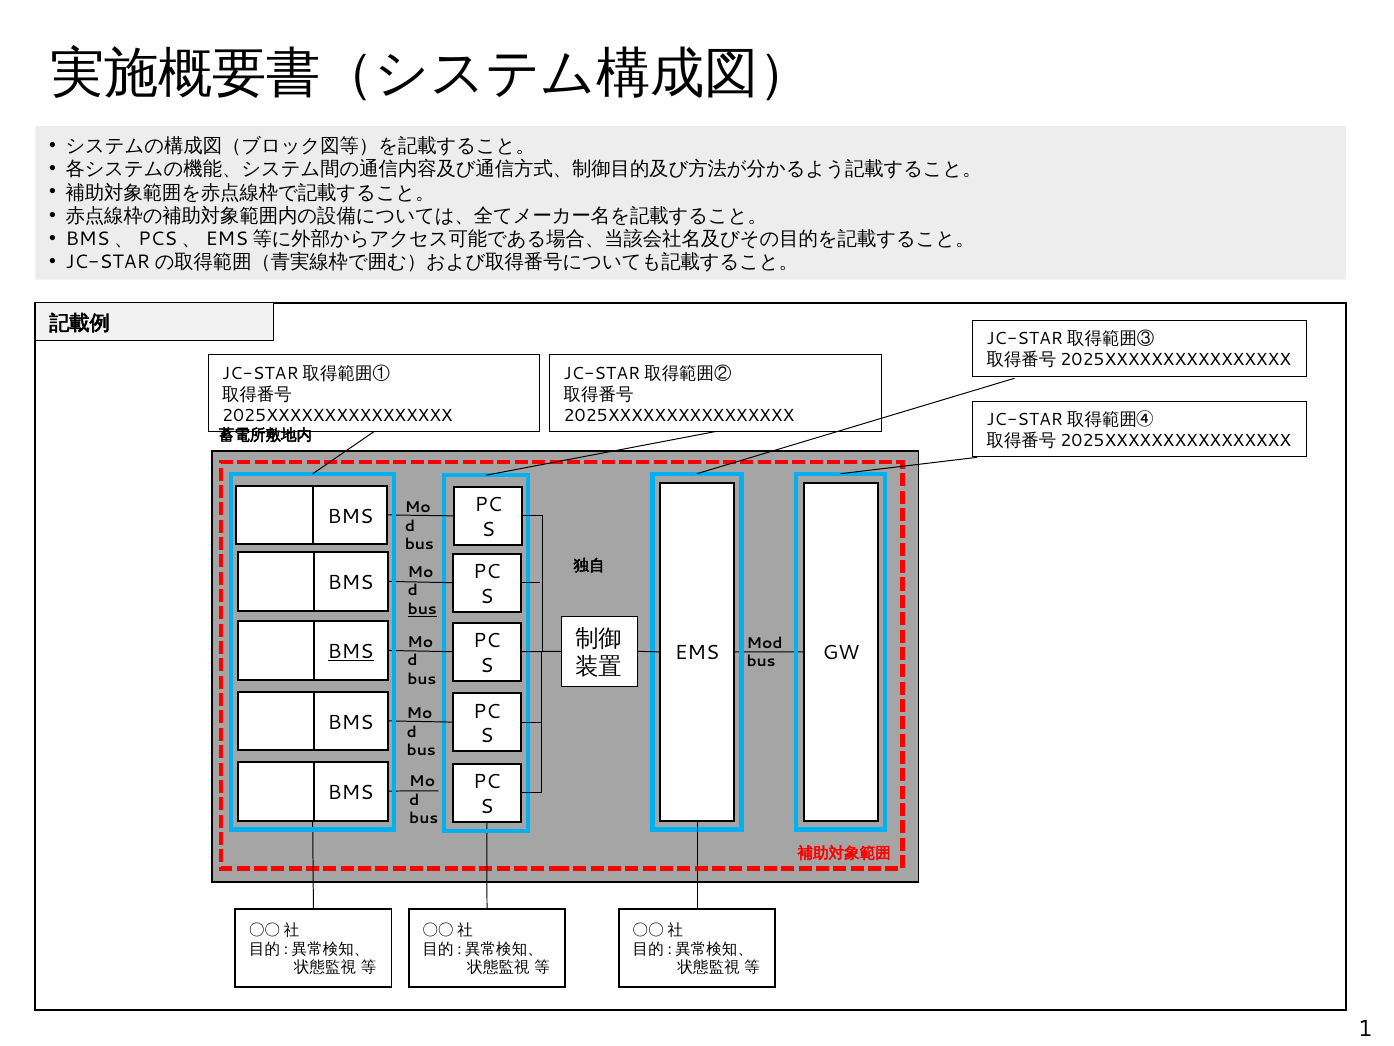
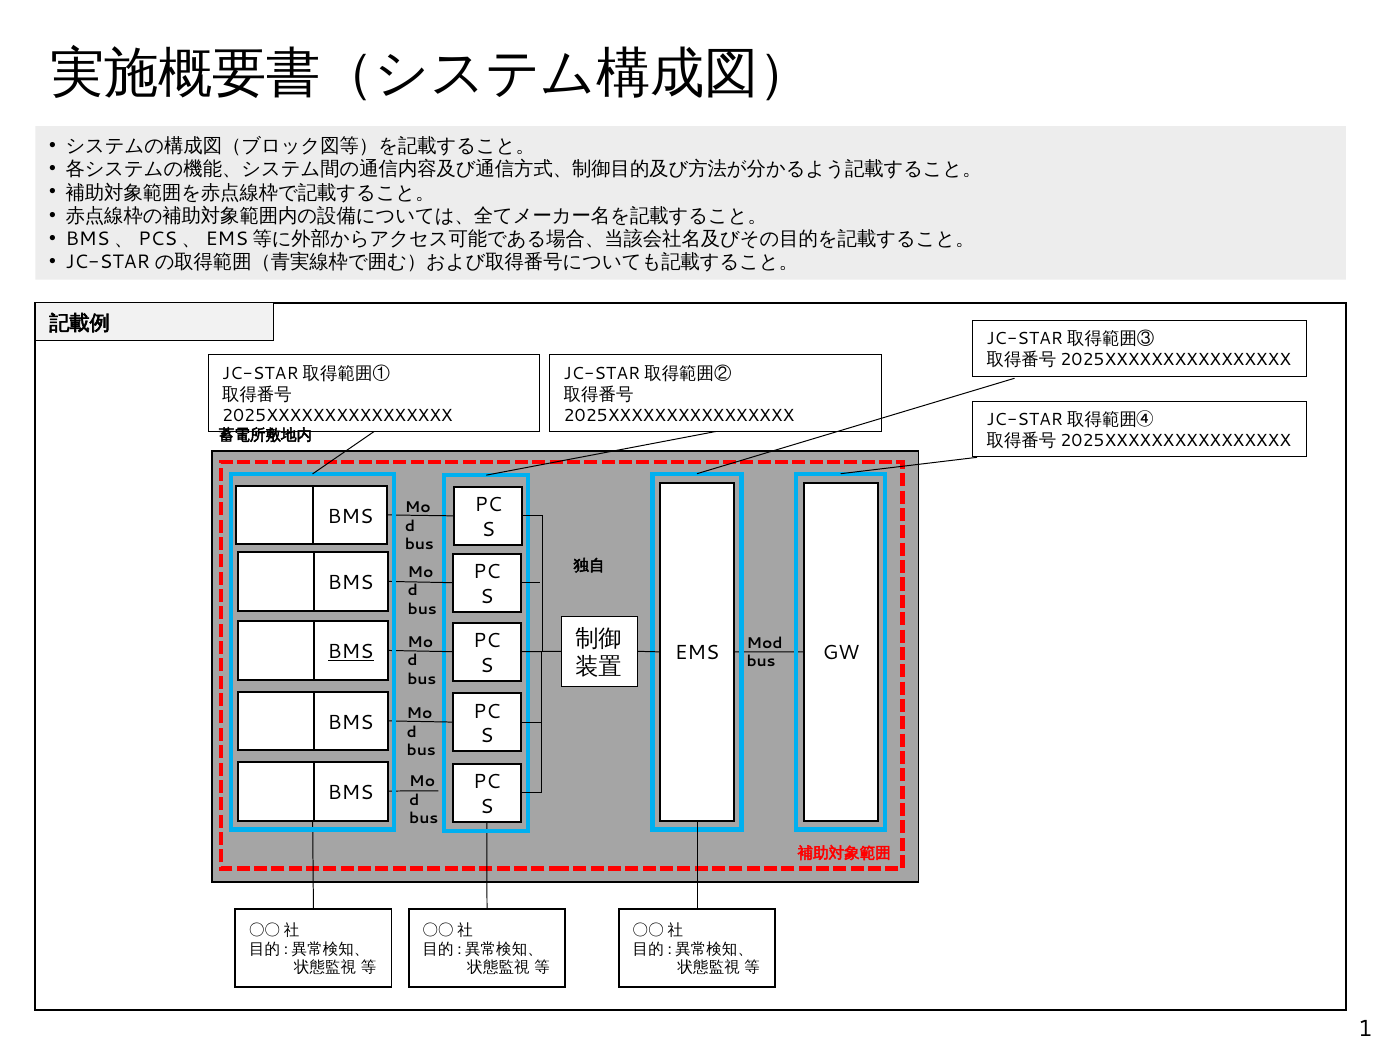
bus underline: present -> none (422, 609)
